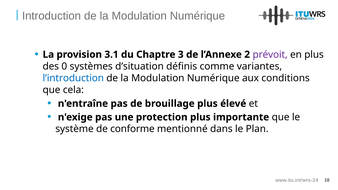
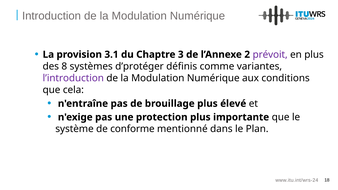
0: 0 -> 8 (64, 66)
d’situation: d’situation -> d’protéger (140, 66)
l’introduction colour: blue -> purple (73, 78)
